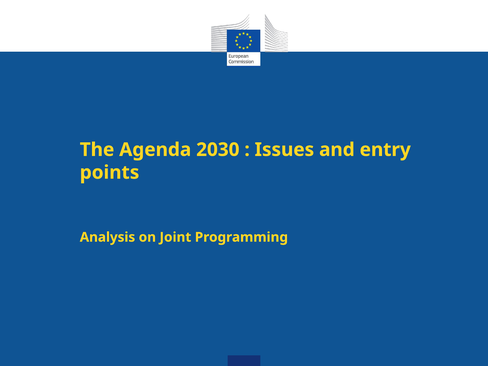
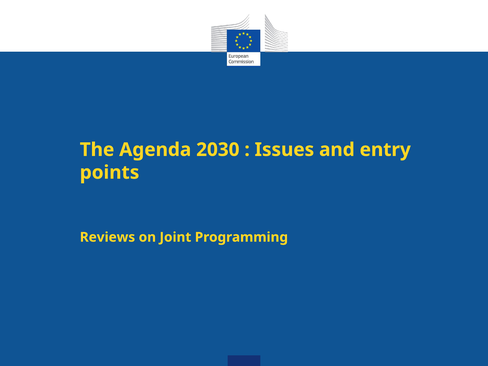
Analysis: Analysis -> Reviews (107, 237)
